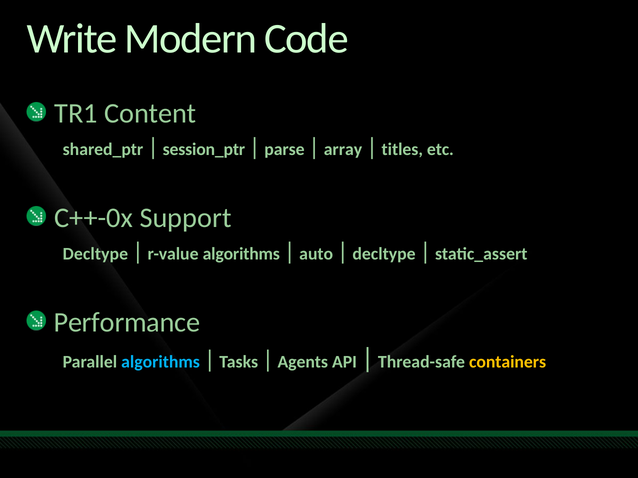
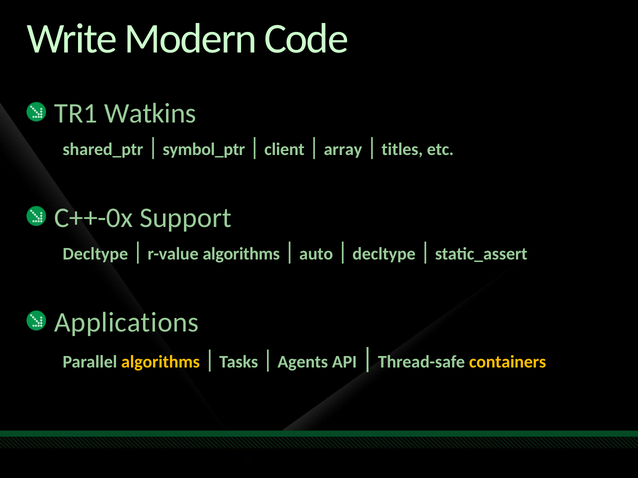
Content: Content -> Watkins (150, 114)
session_ptr: session_ptr -> symbol_ptr (204, 150)
parse: parse -> client (284, 150)
Performance: Performance -> Applications (127, 323)
algorithms colour: light blue -> yellow (161, 362)
